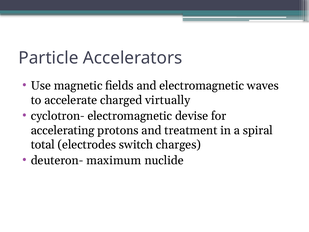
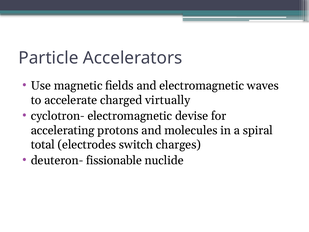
treatment: treatment -> molecules (191, 130)
maximum: maximum -> fissionable (114, 160)
